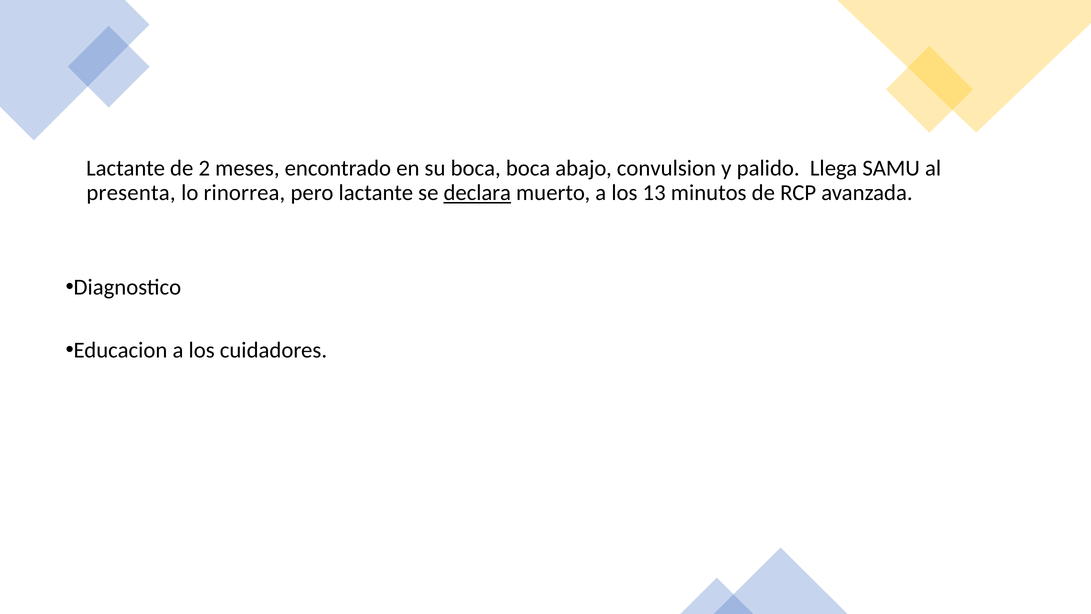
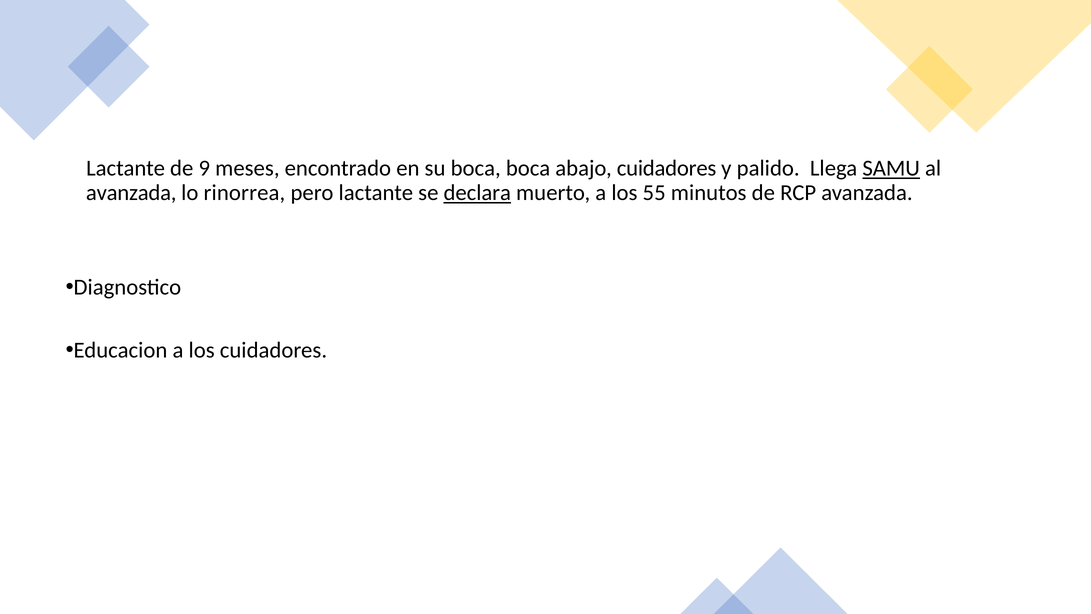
2: 2 -> 9 (204, 168)
abajo convulsion: convulsion -> cuidadores (667, 168)
SAMU underline: none -> present (891, 168)
presenta: presenta -> avanzada (131, 193)
13: 13 -> 55 (654, 193)
